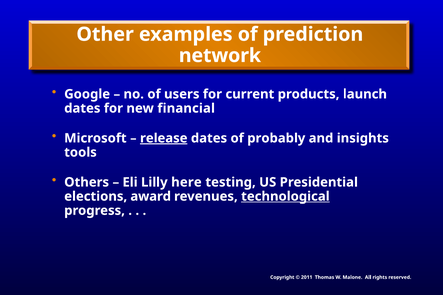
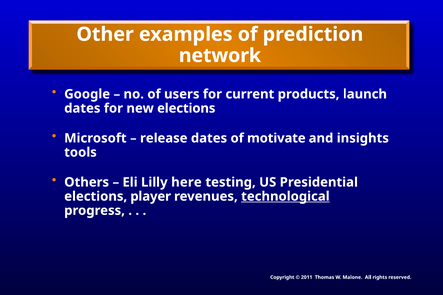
new financial: financial -> elections (186, 108)
release underline: present -> none (164, 138)
probably: probably -> motivate (276, 138)
award: award -> player (151, 197)
